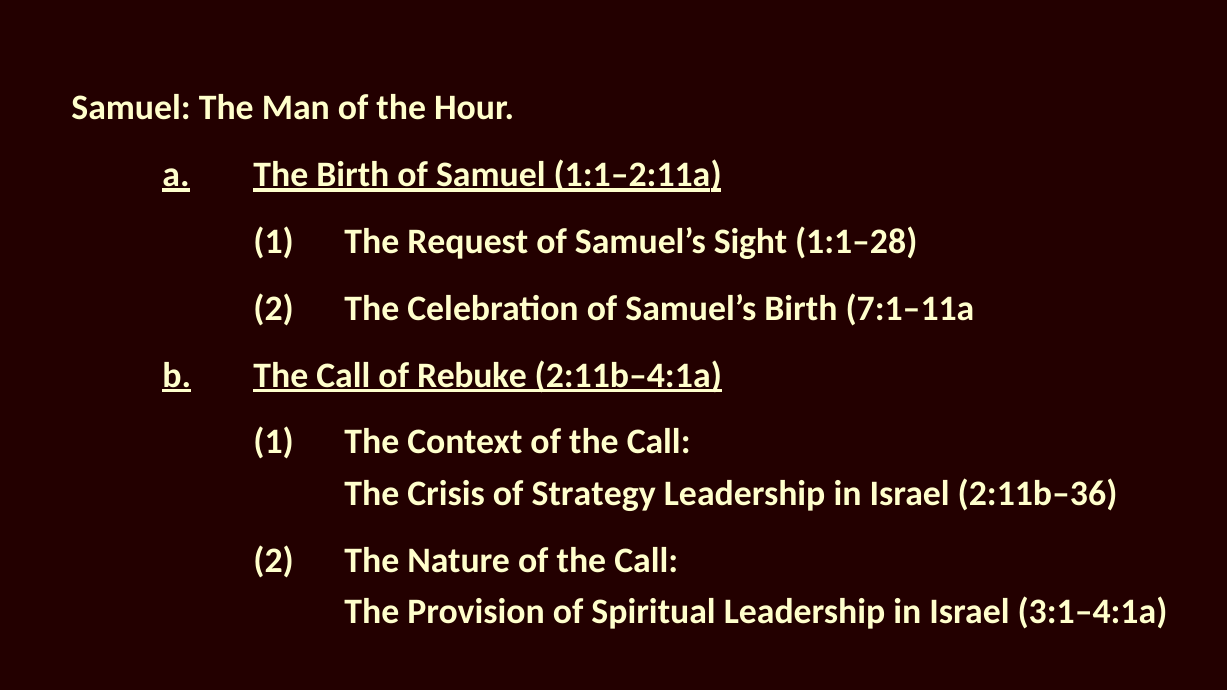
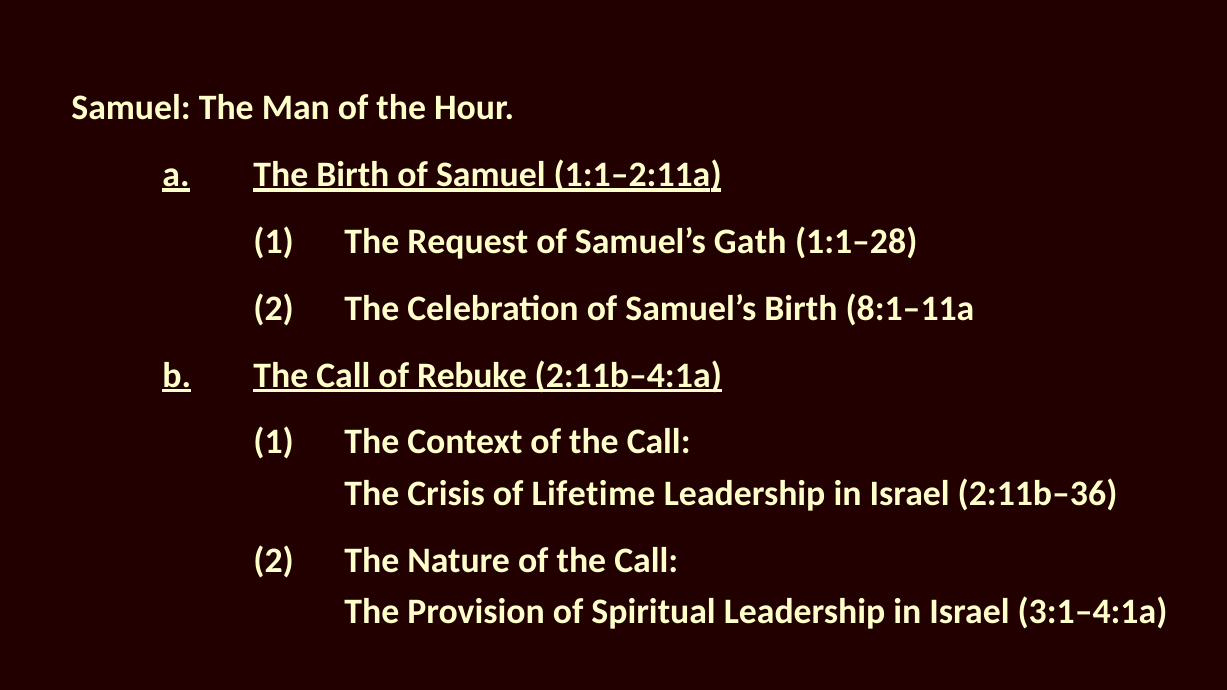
Sight: Sight -> Gath (750, 242)
7:1–11a: 7:1–11a -> 8:1–11a (910, 308)
Strategy: Strategy -> Lifetime (594, 494)
